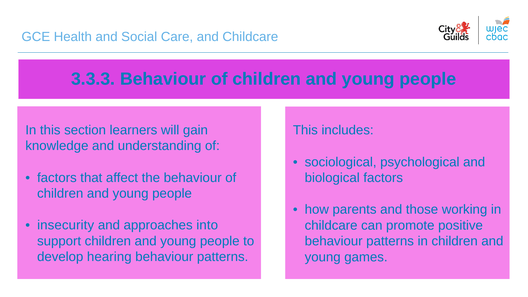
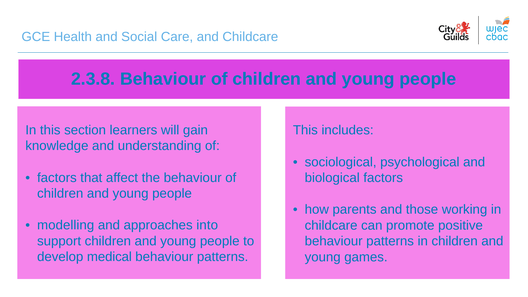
3.3.3: 3.3.3 -> 2.3.8 (93, 79)
insecurity: insecurity -> modelling (66, 225)
hearing: hearing -> medical (109, 257)
